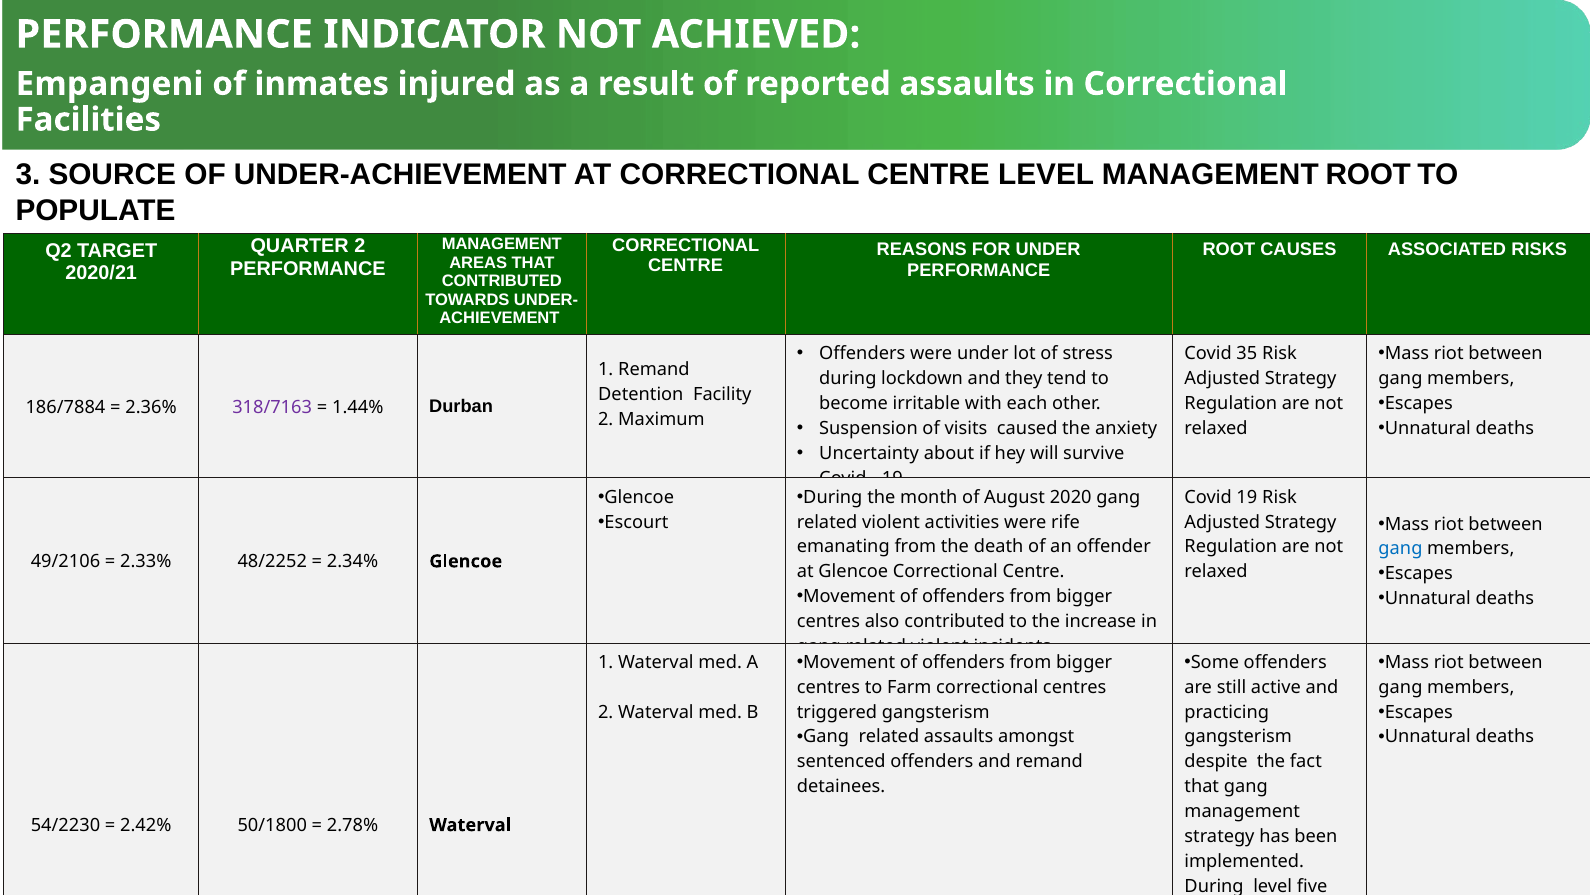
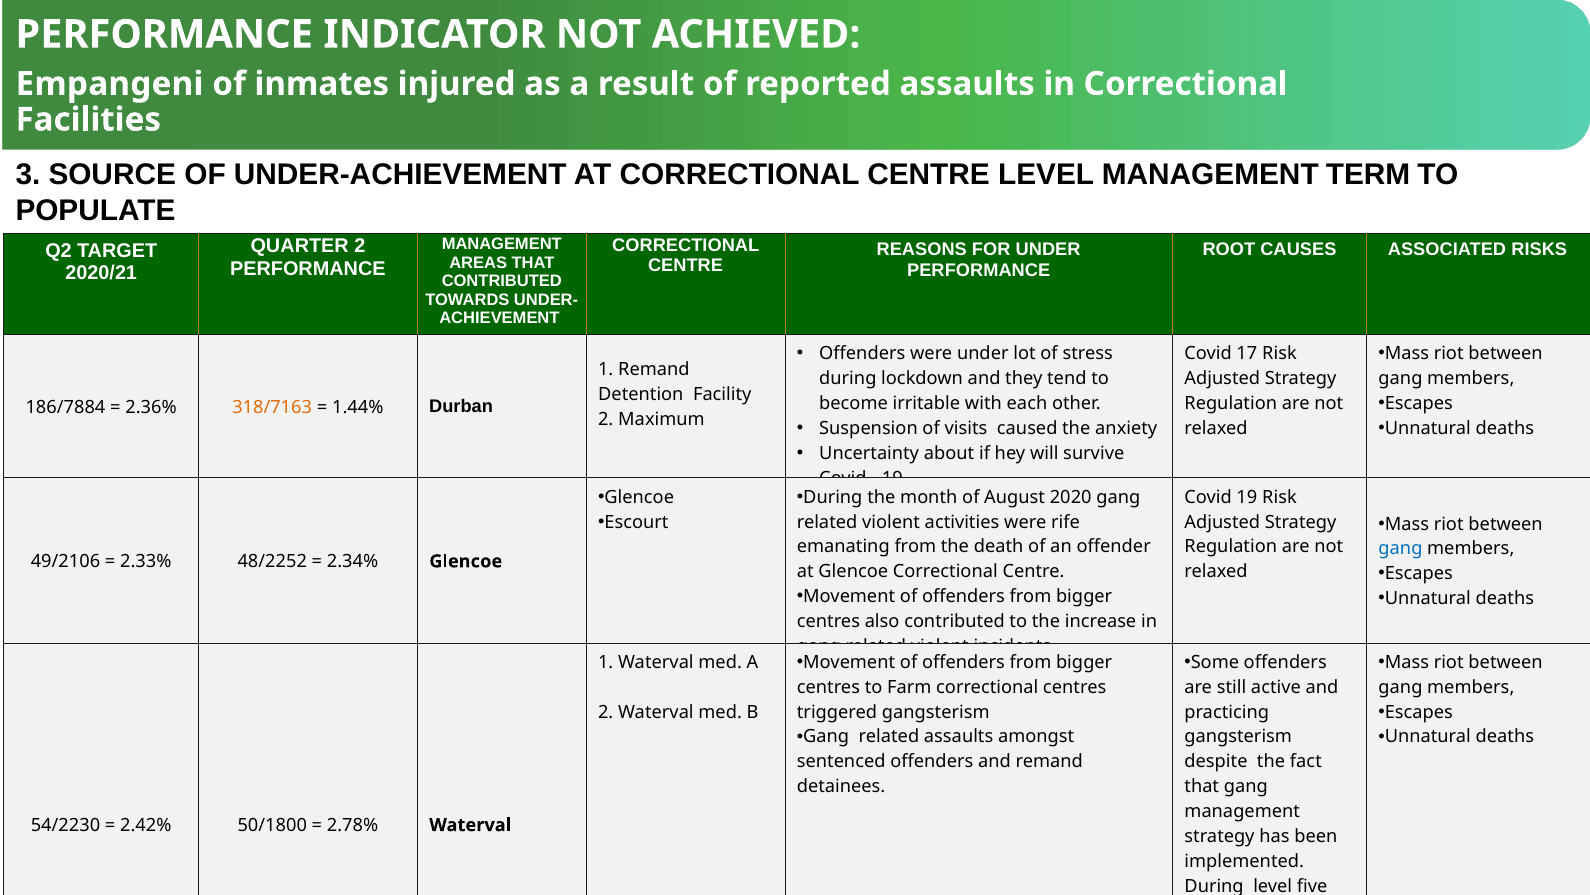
MANAGEMENT ROOT: ROOT -> TERM (1368, 175)
35: 35 -> 17 (1247, 354)
318/7163 colour: purple -> orange (272, 407)
